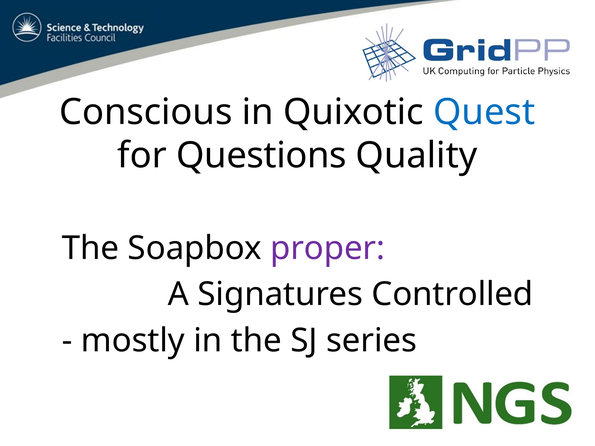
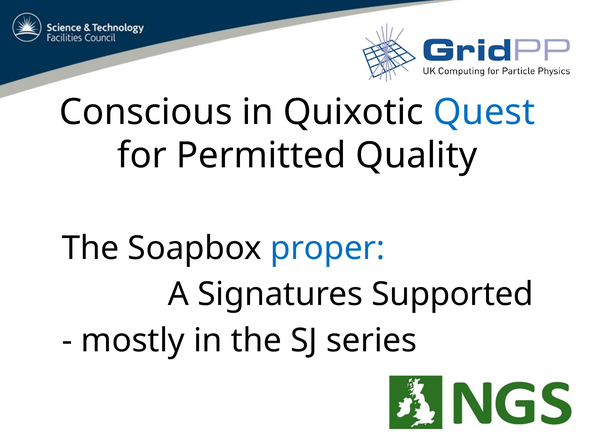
Questions: Questions -> Permitted (261, 156)
proper colour: purple -> blue (328, 248)
Controlled: Controlled -> Supported (453, 295)
